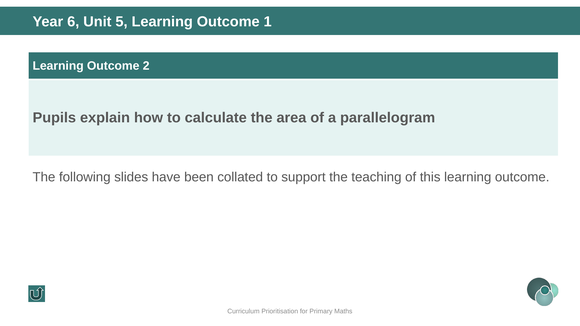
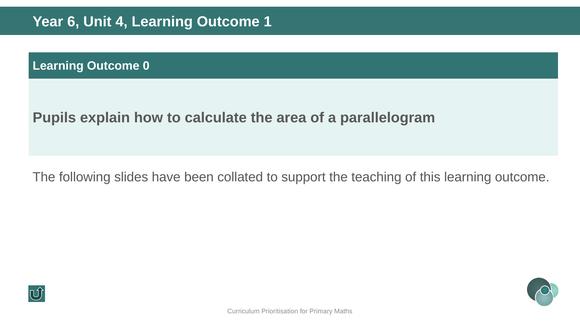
5: 5 -> 4 (122, 22)
2: 2 -> 0 (146, 66)
